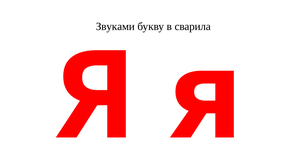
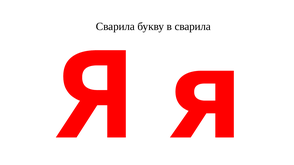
Звуками: Звуками -> Сварила (115, 26)
